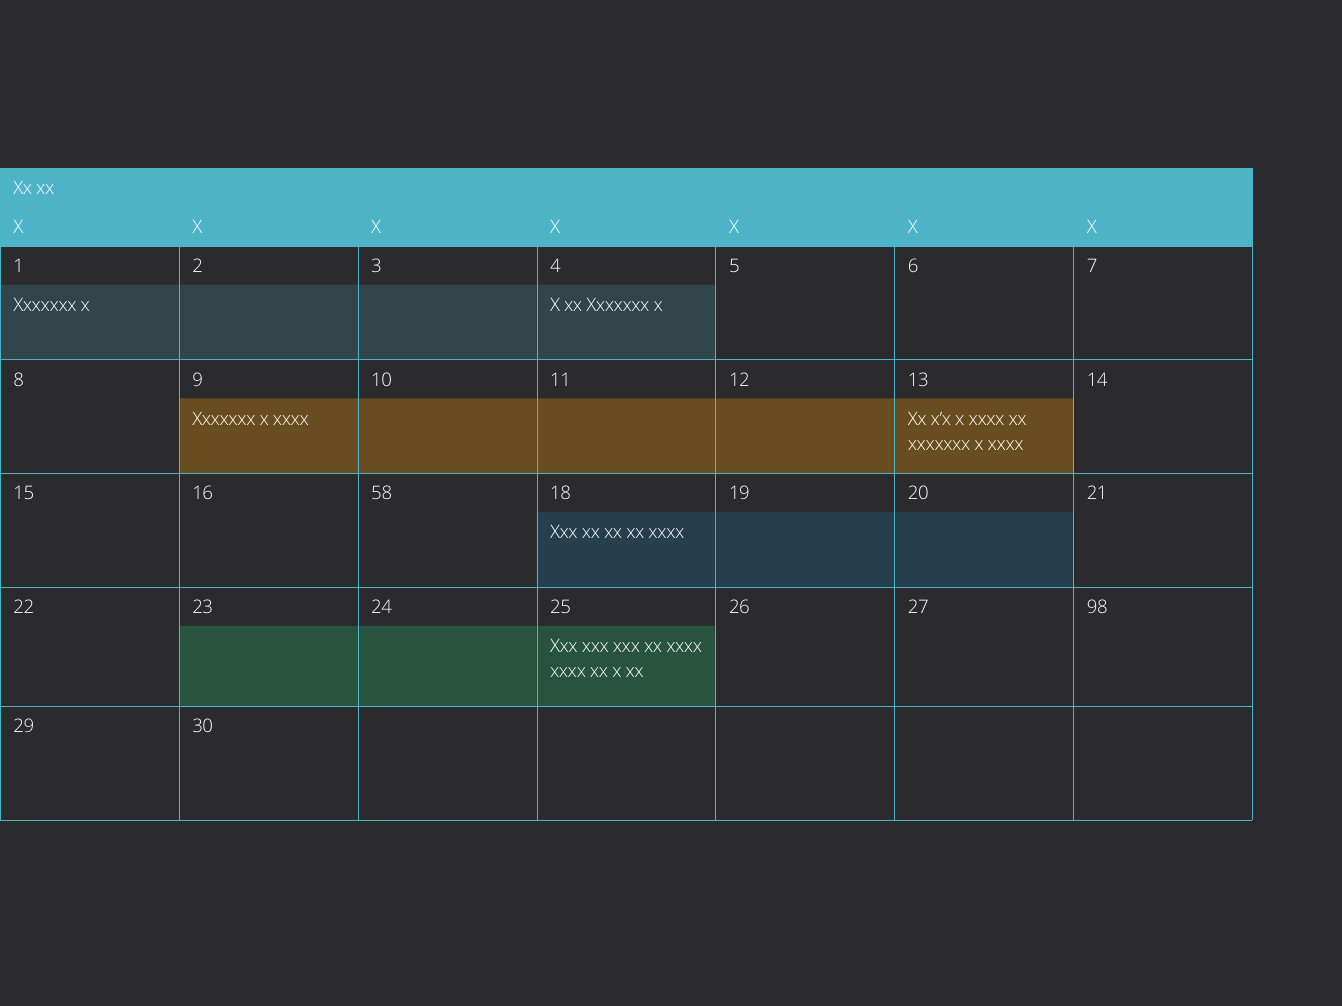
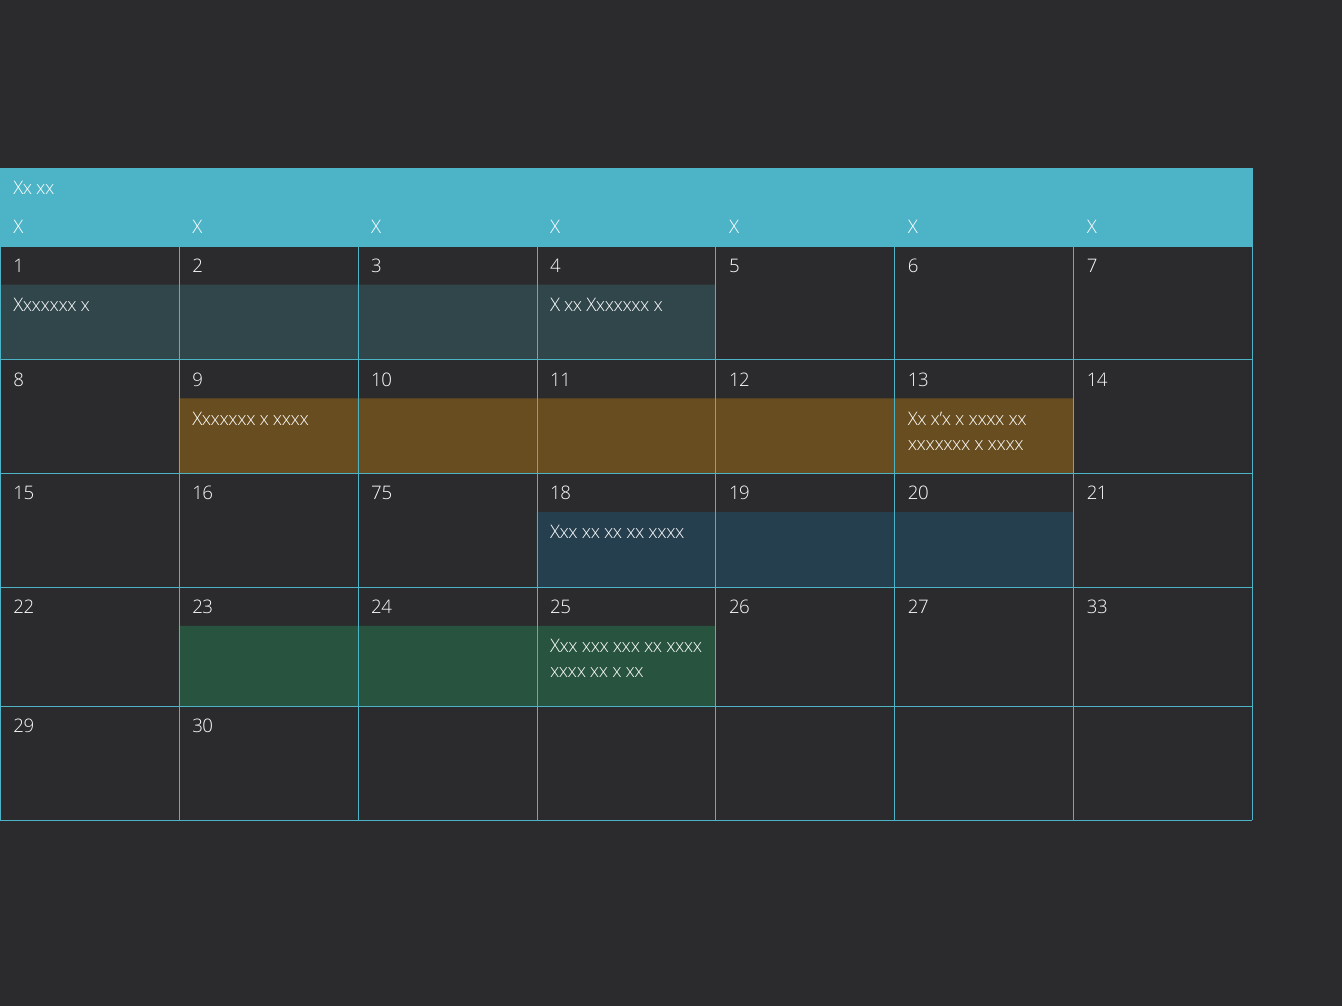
58: 58 -> 75 (382, 494)
98: 98 -> 33 (1097, 608)
